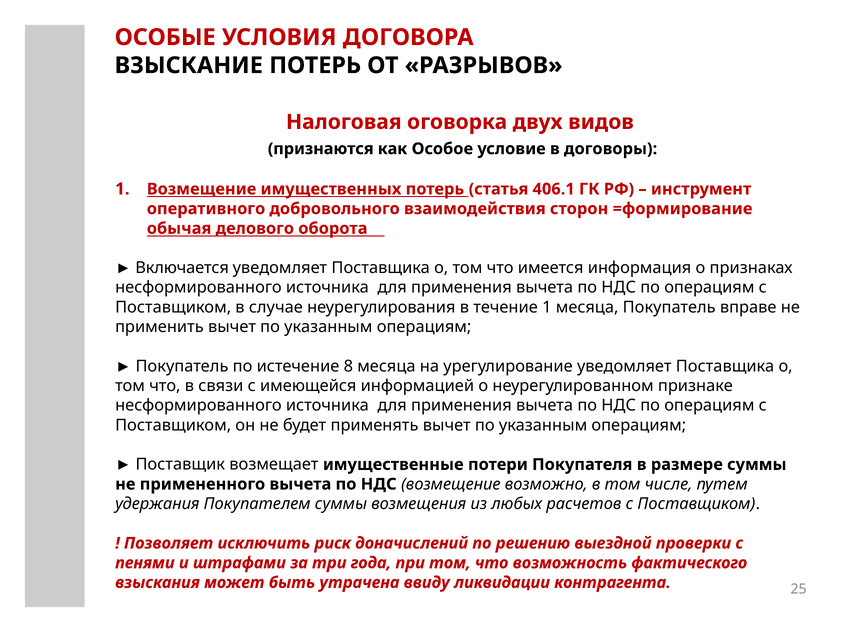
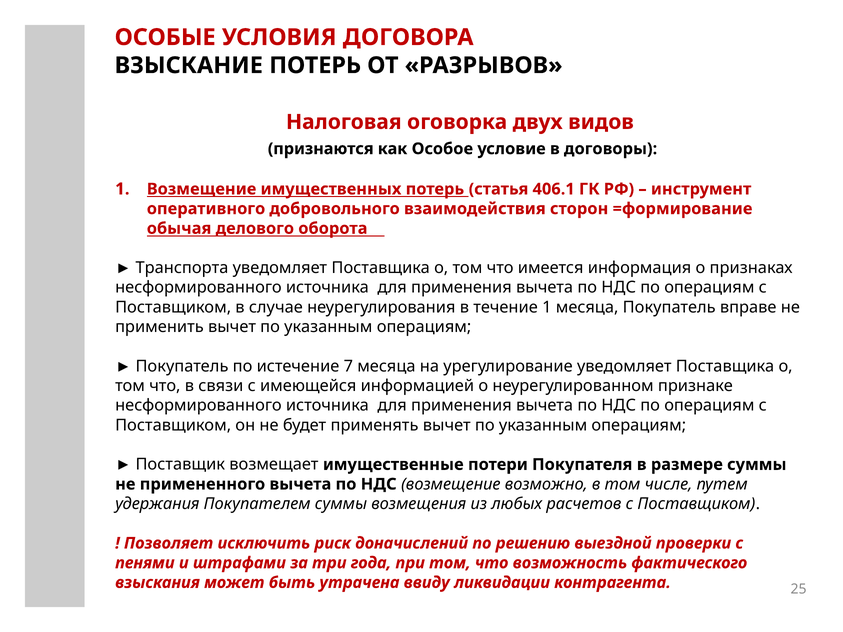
Включается: Включается -> Транспорта (182, 268)
8: 8 -> 7 (348, 366)
